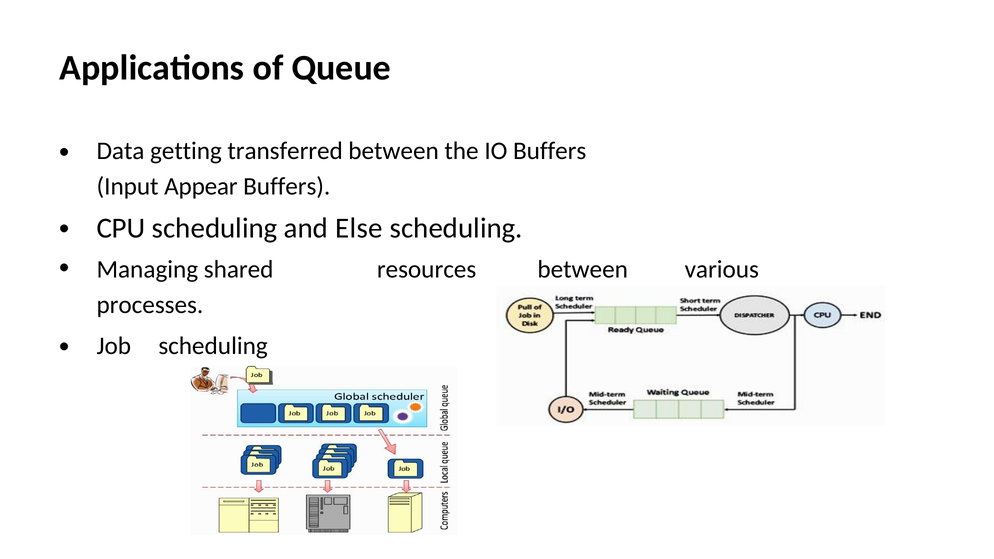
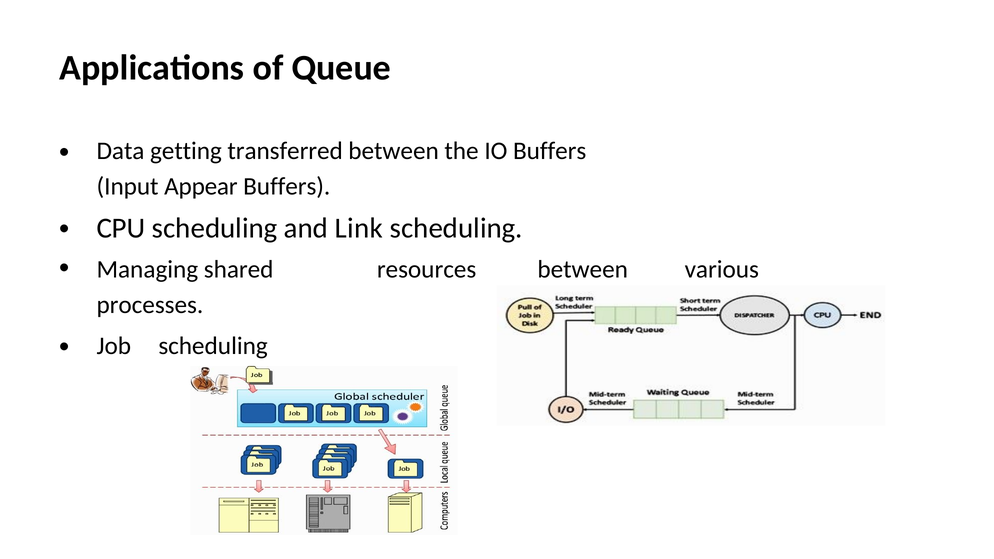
Else: Else -> Link (359, 228)
